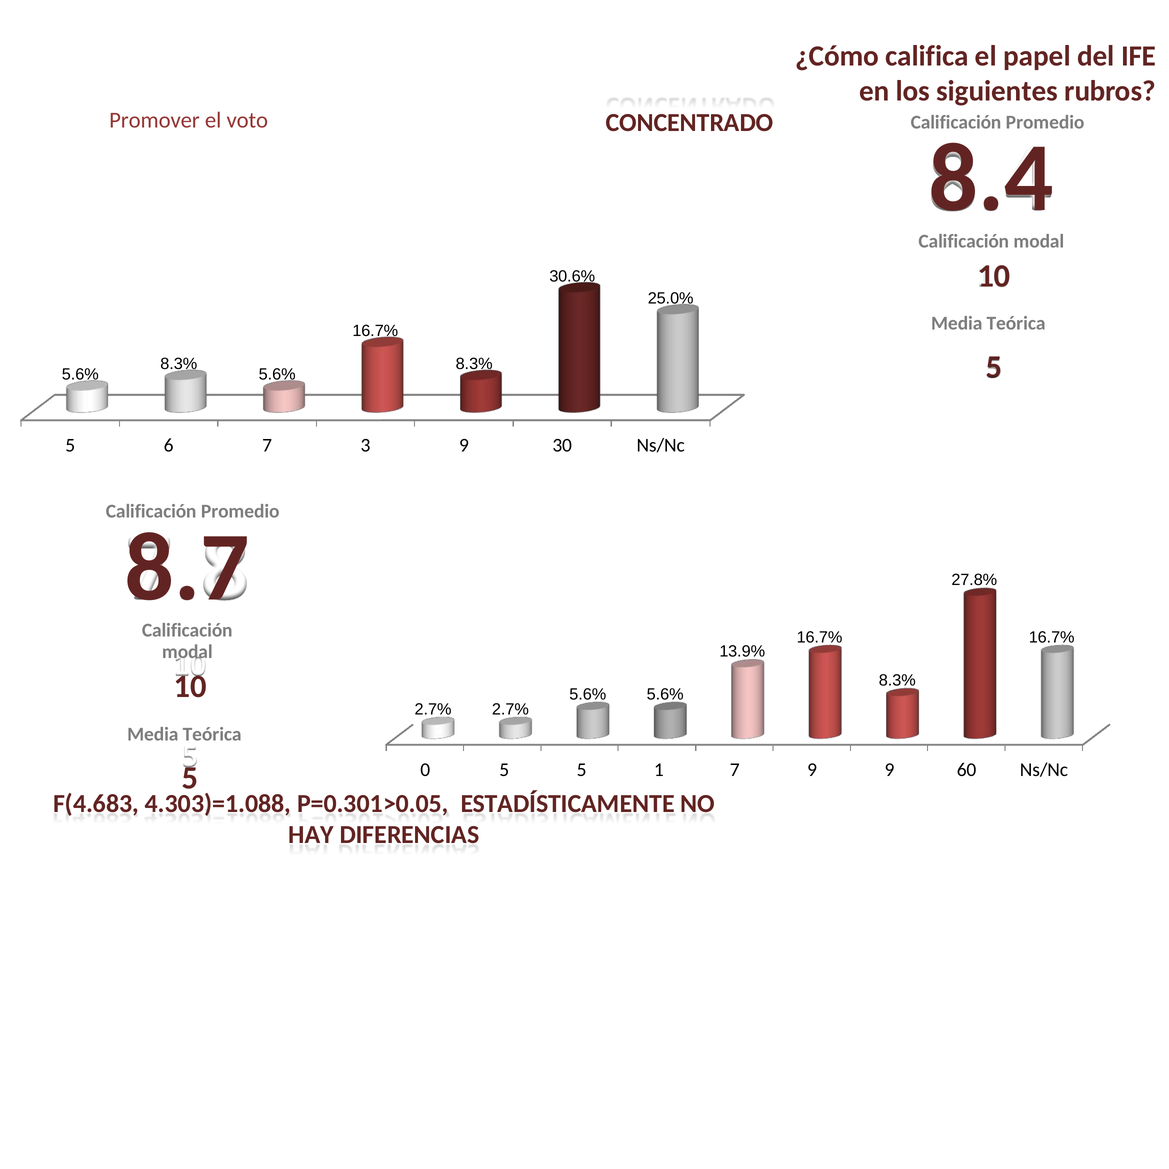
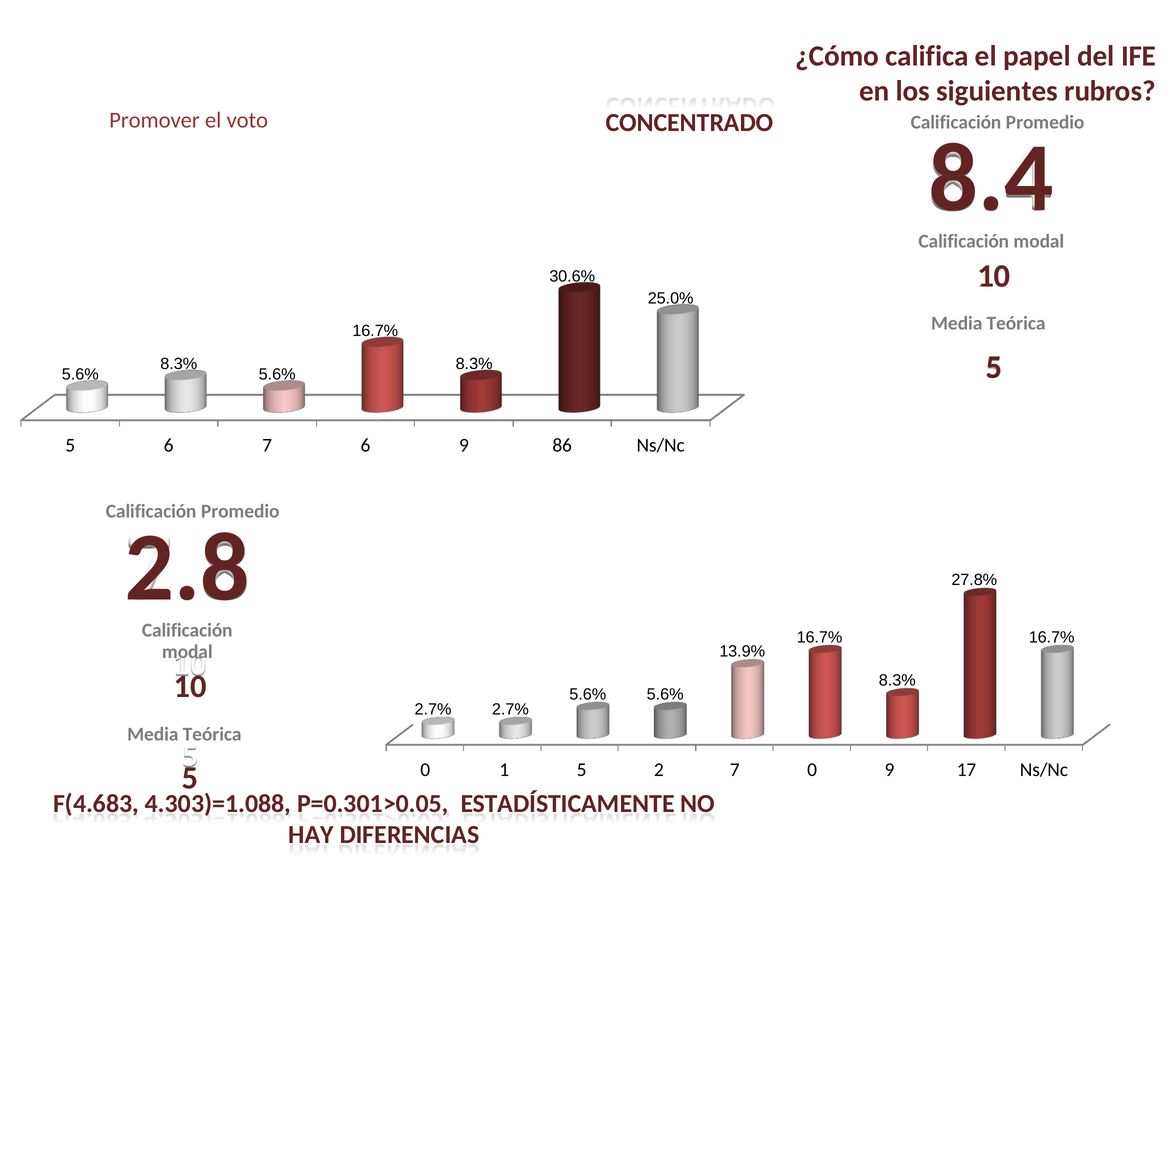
7 3: 3 -> 6 (366, 445)
30: 30 -> 86 (562, 445)
8.7: 8.7 -> 2.8 (187, 567)
0 5: 5 -> 1 (504, 770)
1: 1 -> 2 (659, 770)
7 9: 9 -> 0 (812, 770)
60: 60 -> 17 (967, 770)
